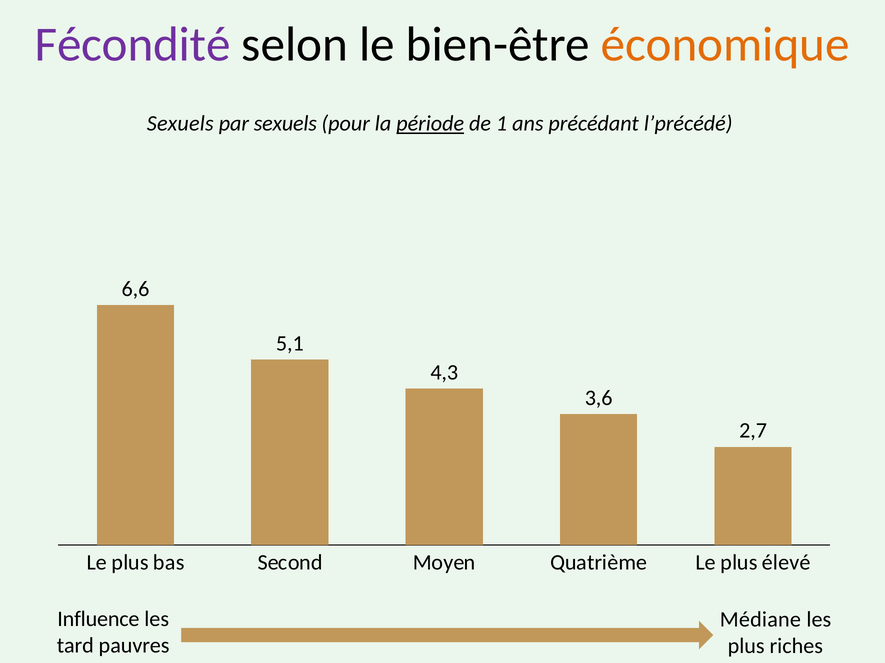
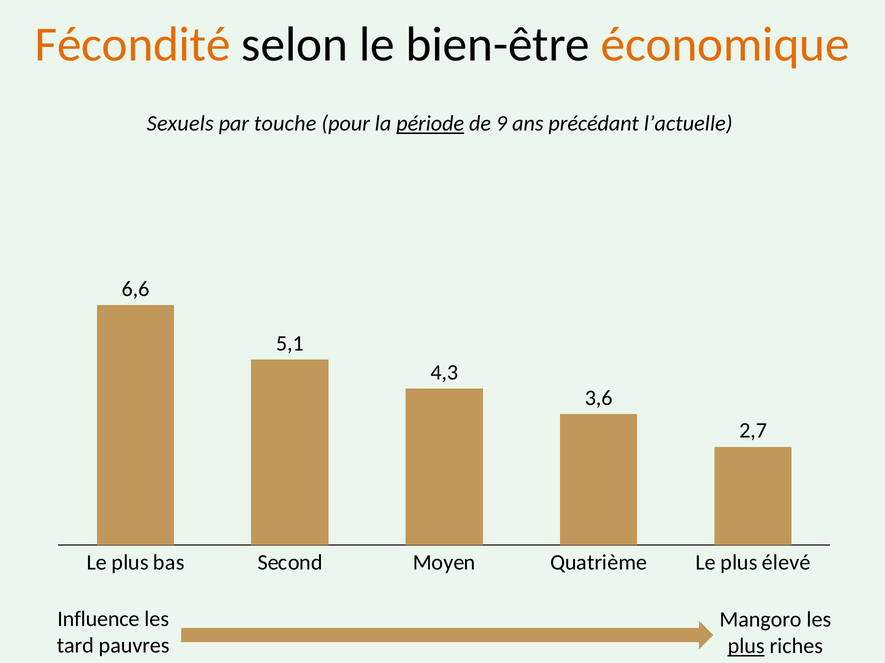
Fécondité colour: purple -> orange (133, 44)
par sexuels: sexuels -> touche (285, 124)
1: 1 -> 9 (502, 124)
l’précédé: l’précédé -> l’actuelle (688, 124)
Médiane: Médiane -> Mangoro (761, 620)
plus underline: none -> present (746, 647)
